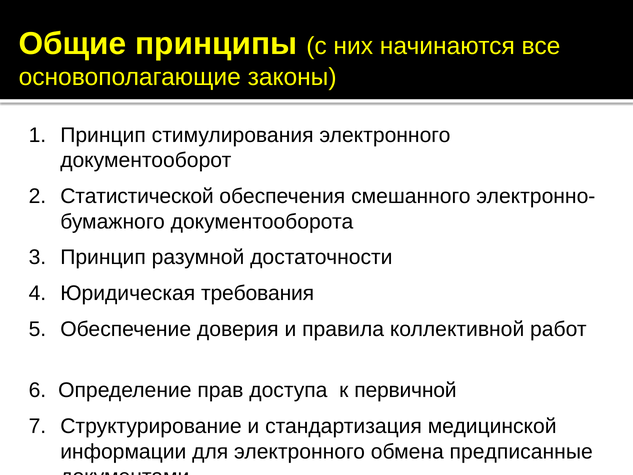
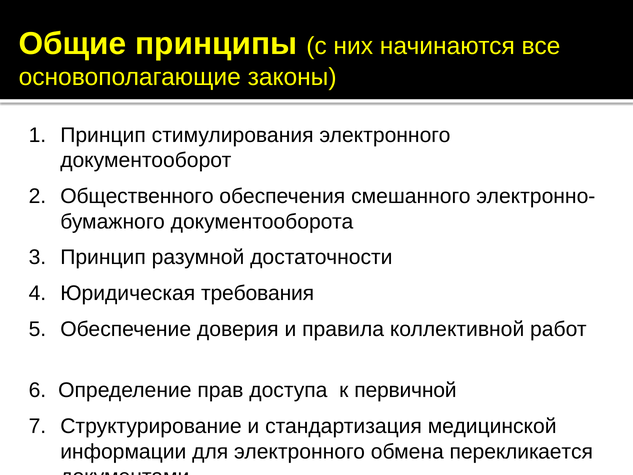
Статистической: Статистической -> Общественного (137, 196)
предписанные: предписанные -> перекликается (521, 451)
